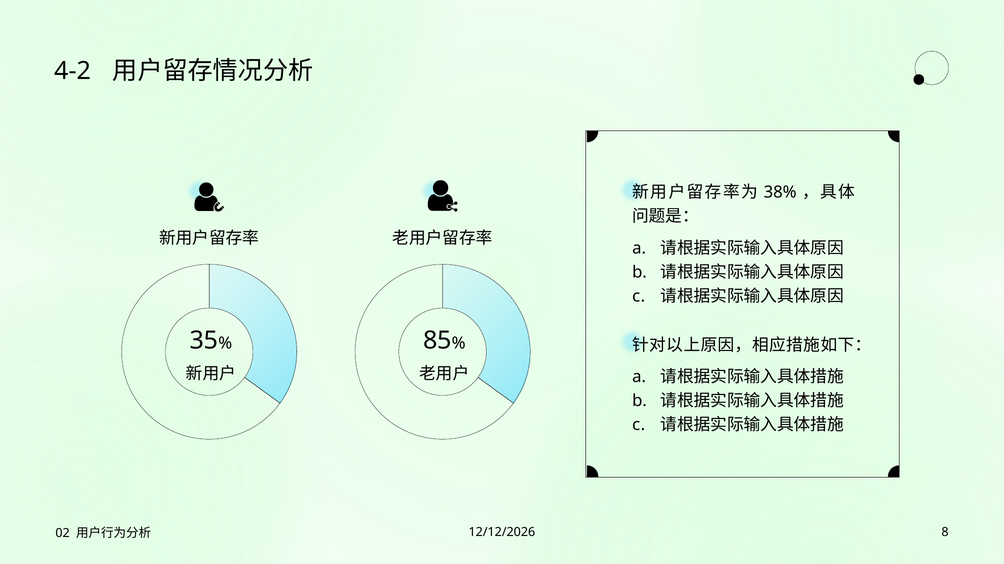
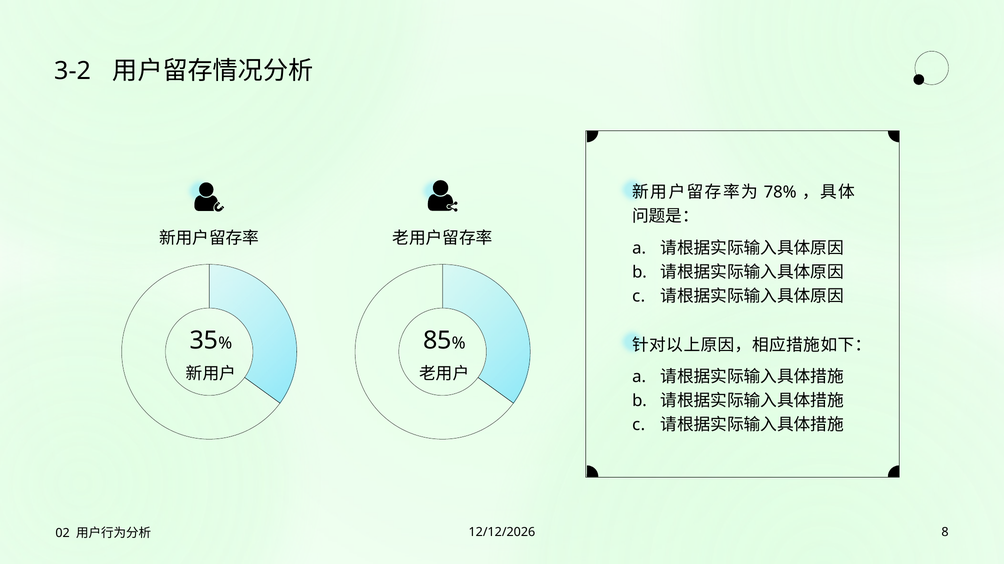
4-2: 4-2 -> 3-2 (73, 71)
38%: 38% -> 78% (780, 193)
